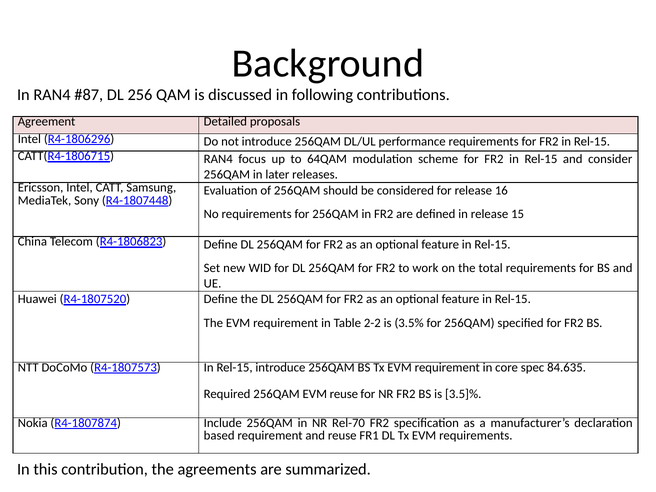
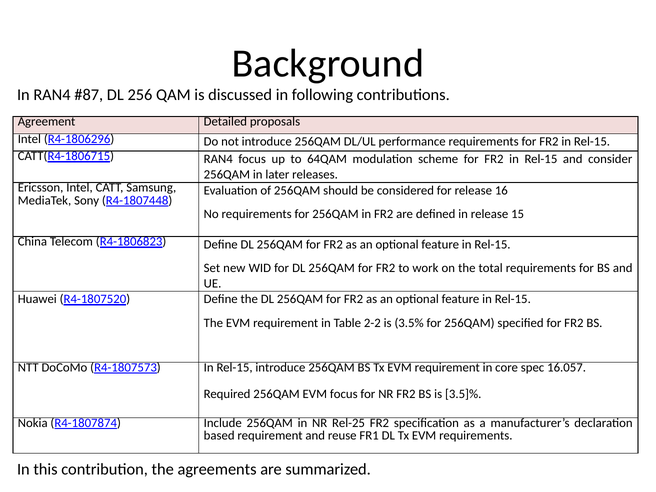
84.635: 84.635 -> 16.057 (567, 367)
EVM reuse: reuse -> focus (344, 394)
Rel-70: Rel-70 -> Rel-25 (349, 423)
